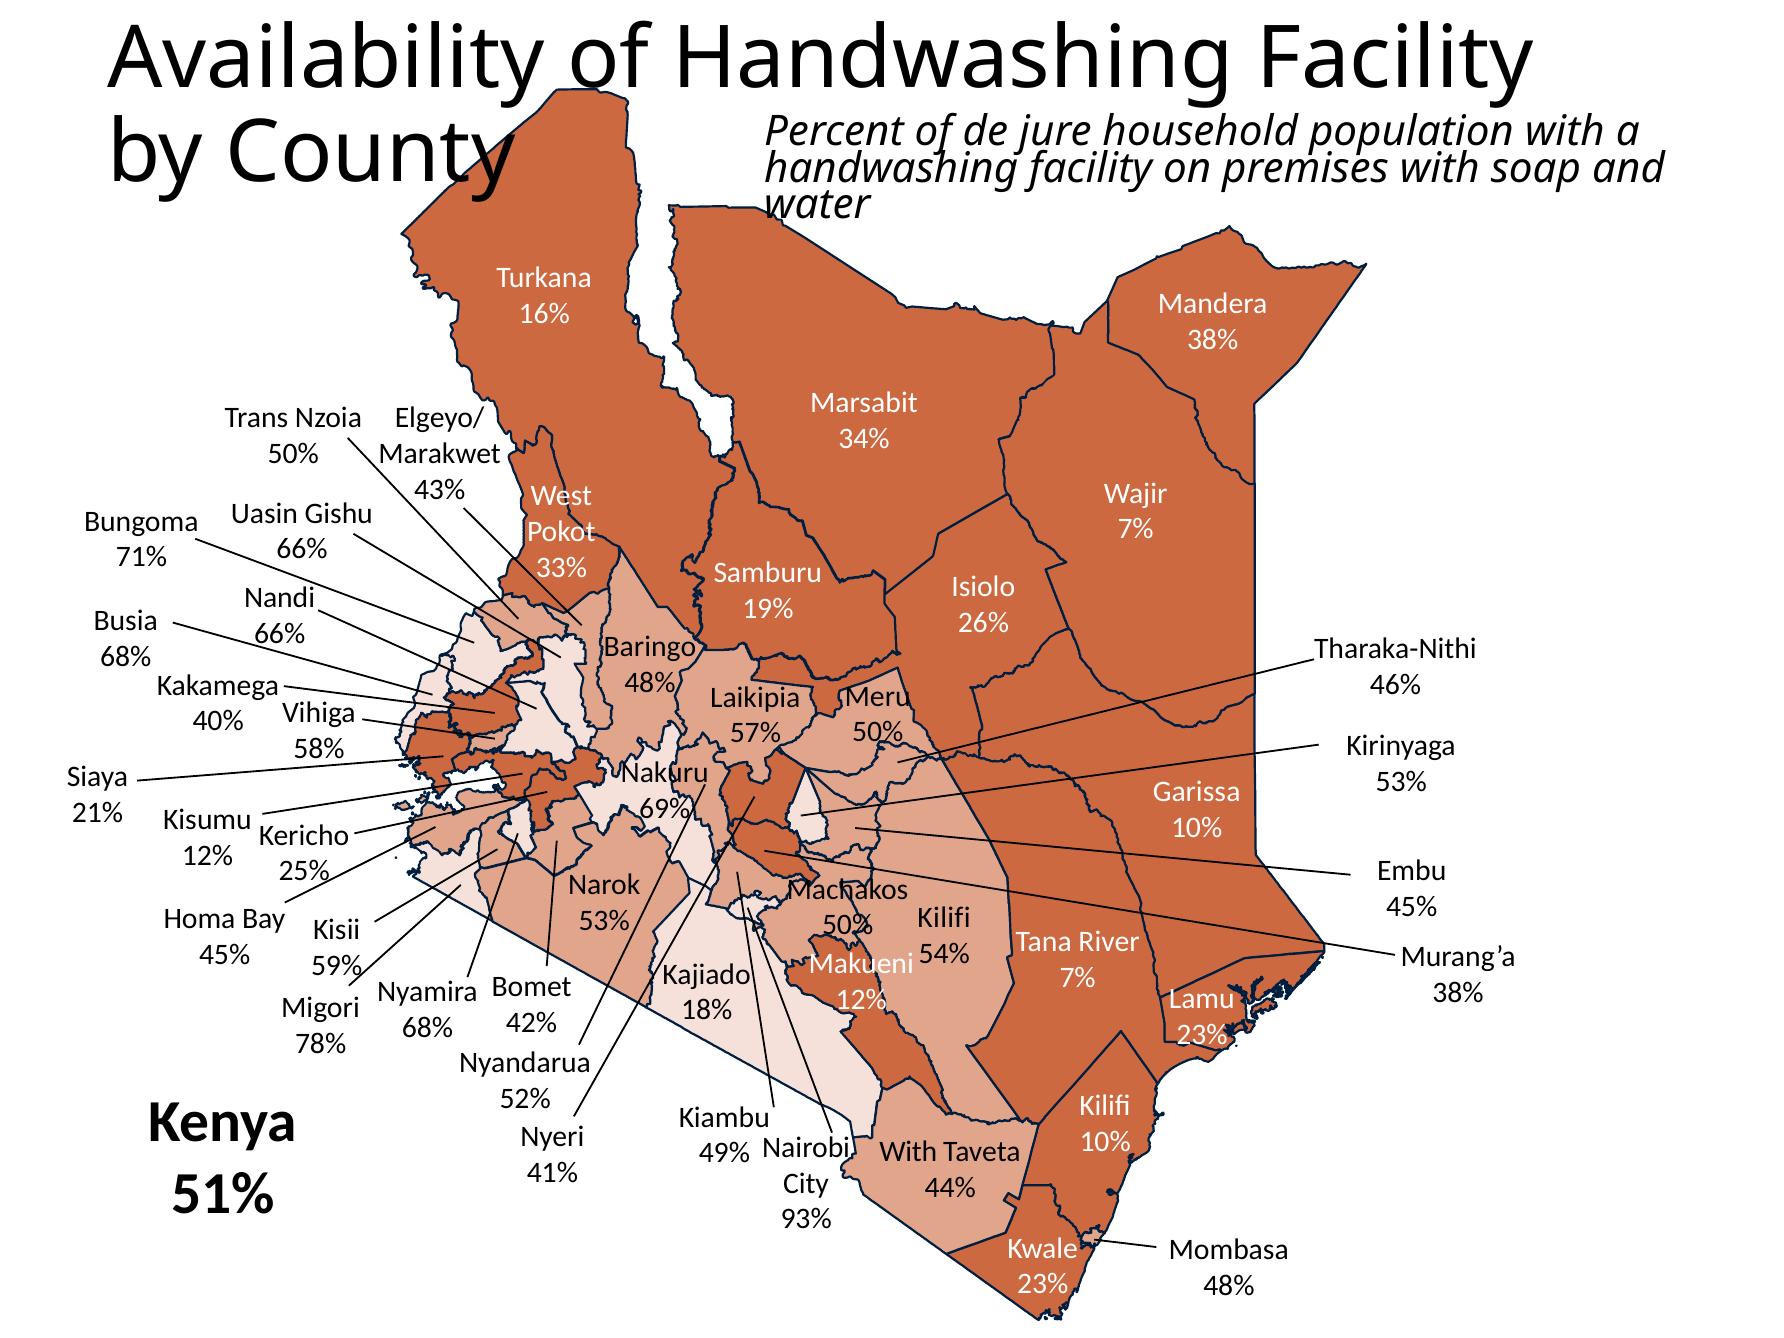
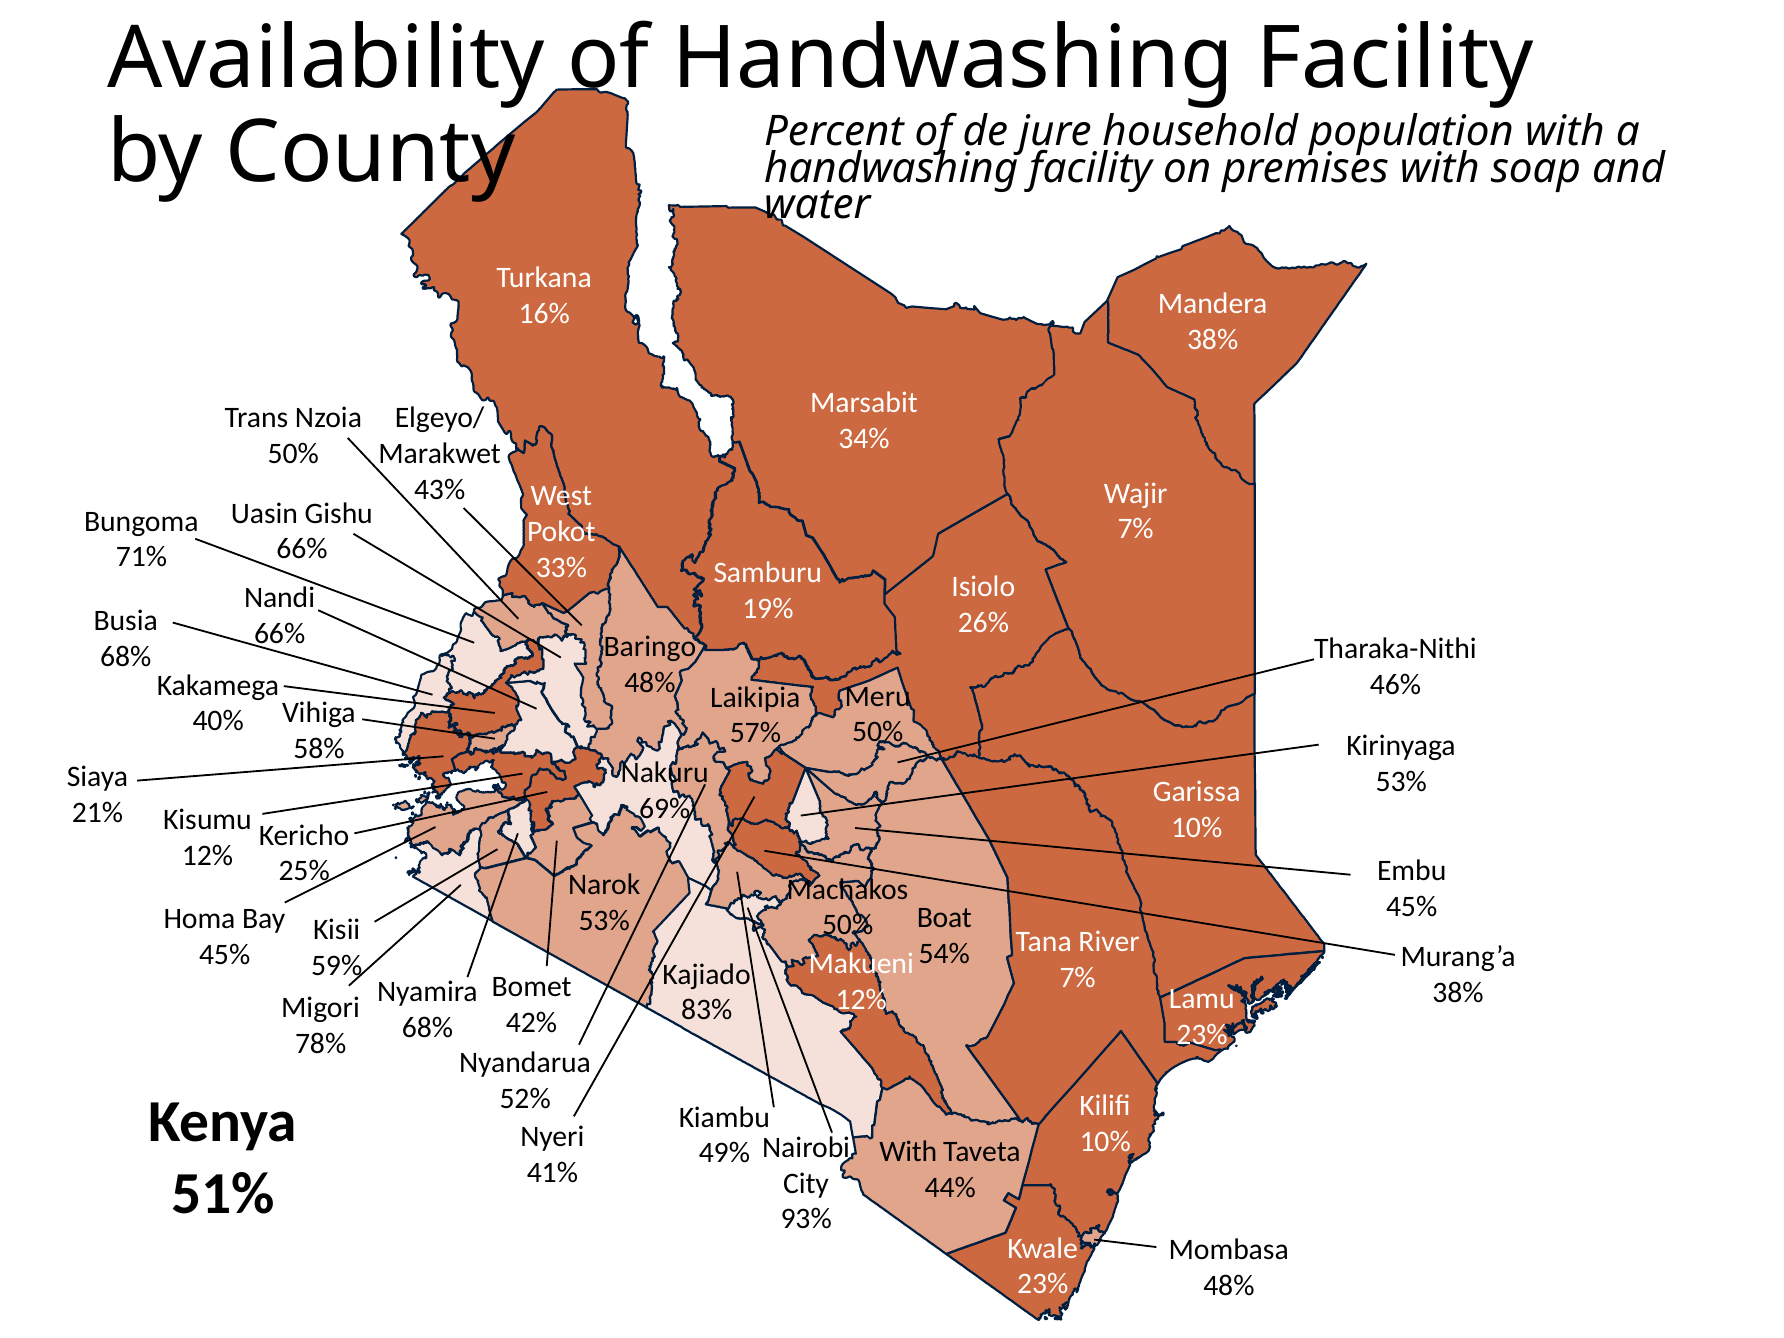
Kilifi: Kilifi -> Boat (944, 918)
18%: 18% -> 83% (707, 1010)
